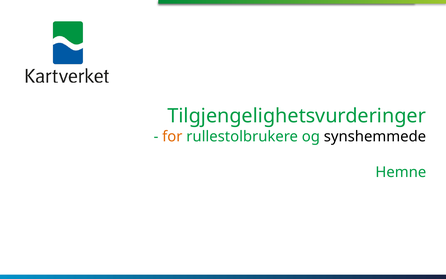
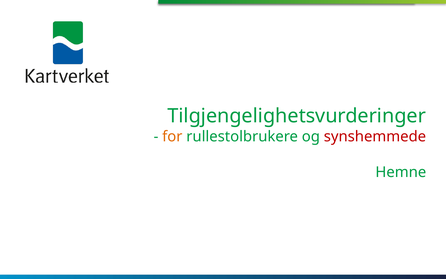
synshemmede colour: black -> red (375, 136)
